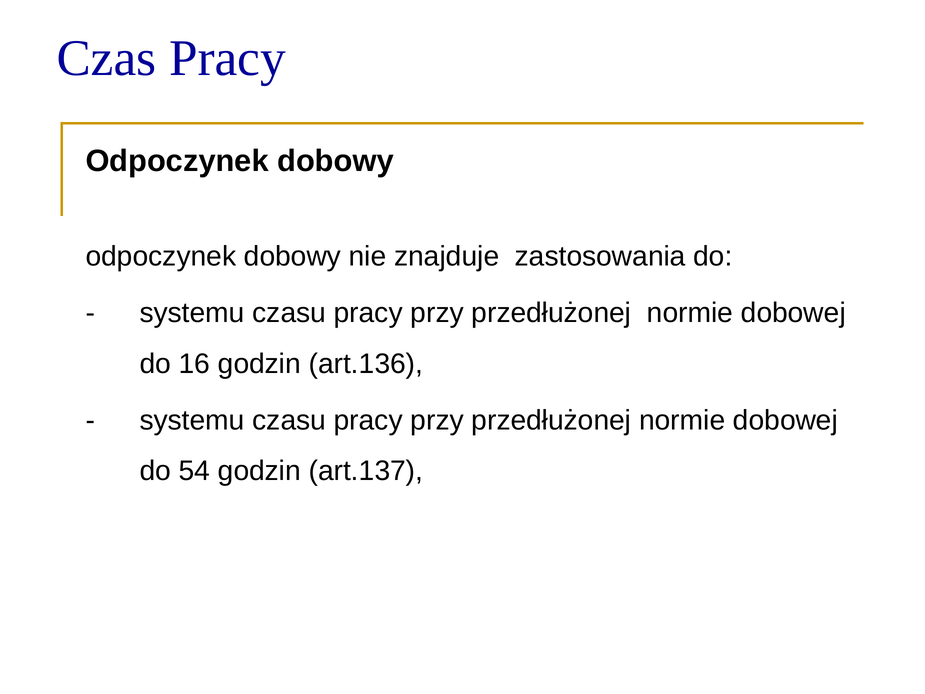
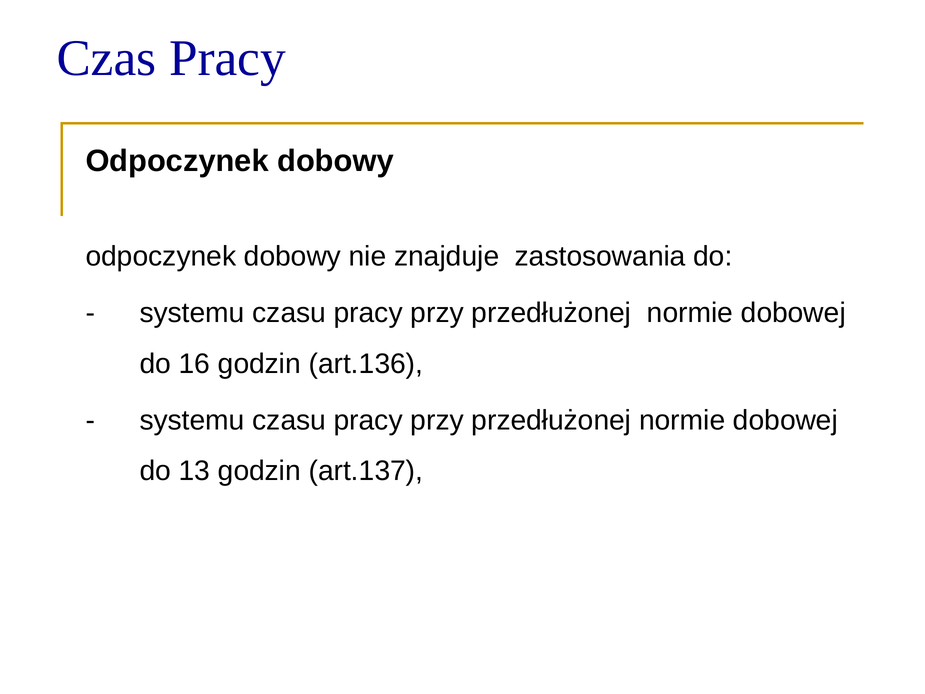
54: 54 -> 13 (194, 471)
